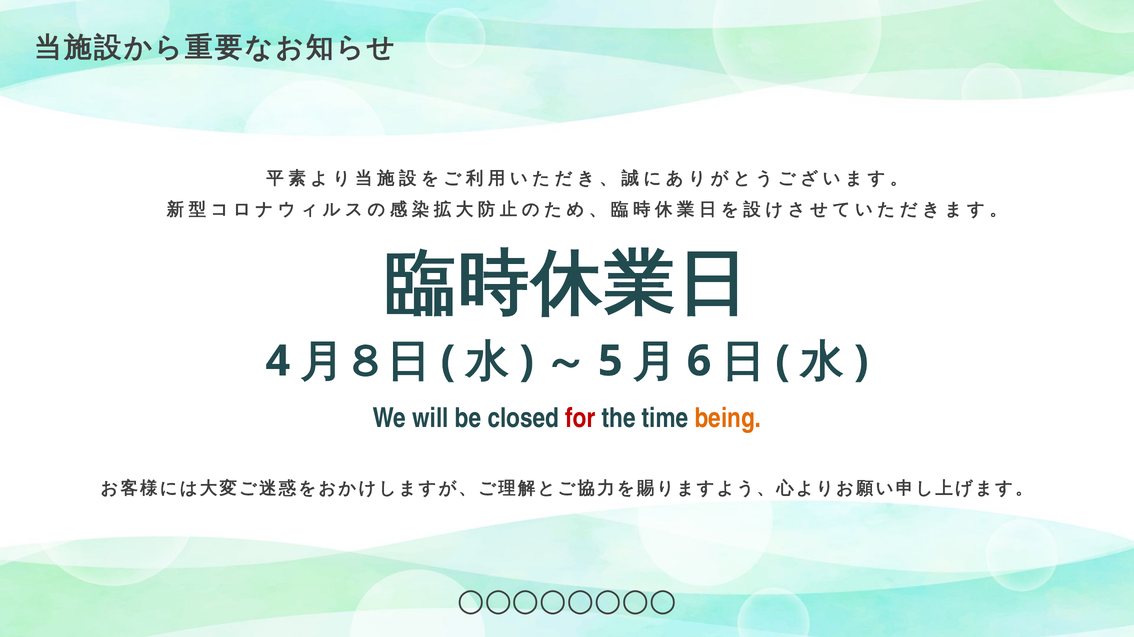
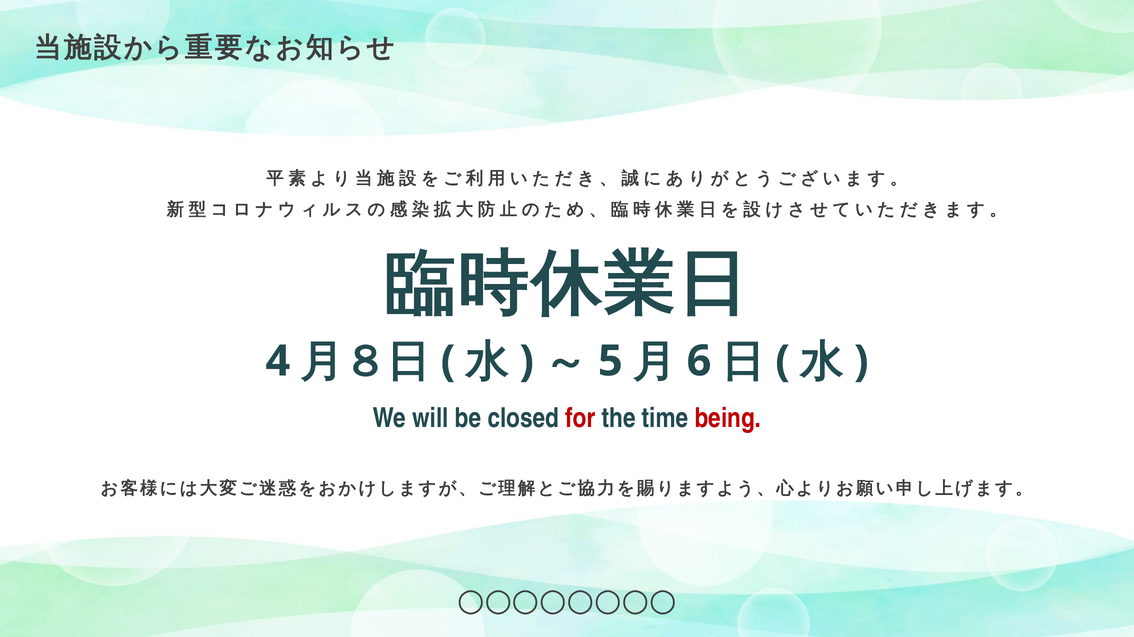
being colour: orange -> red (728, 418)
